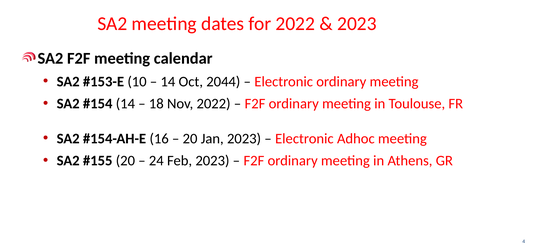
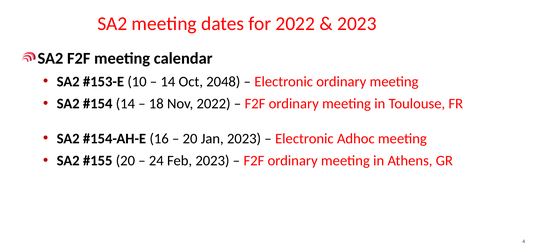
2044: 2044 -> 2048 (223, 81)
